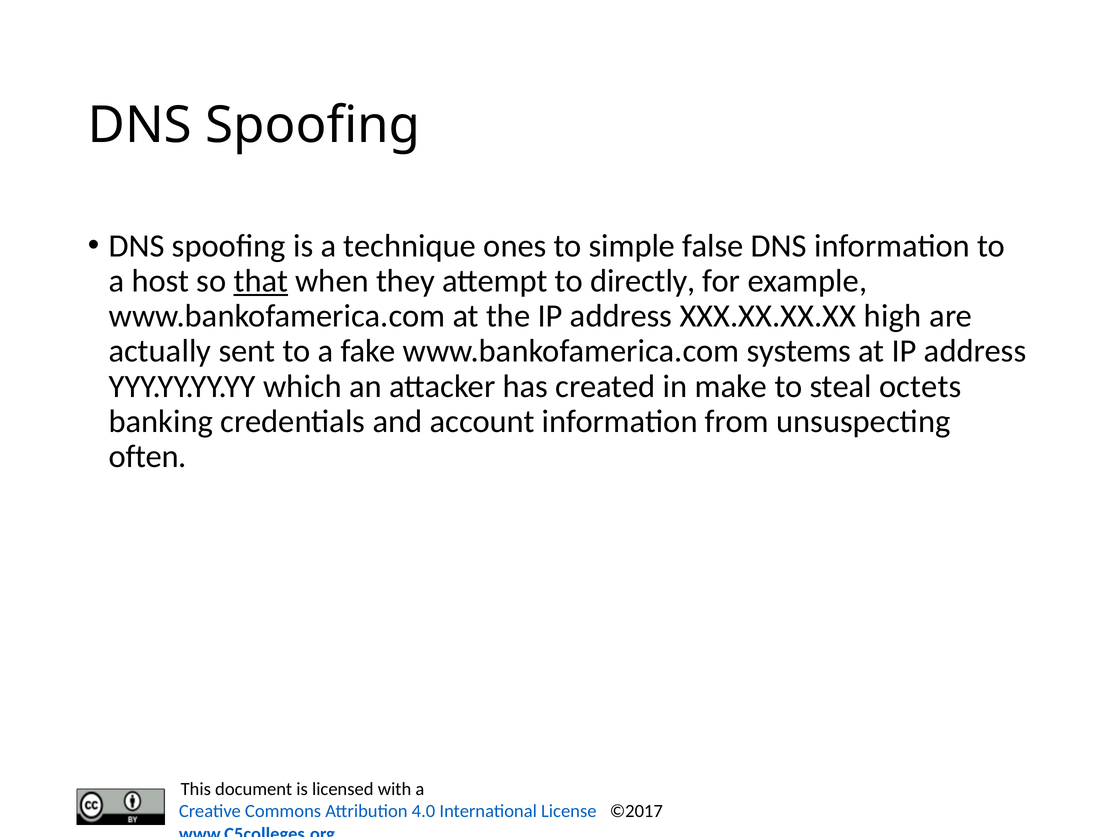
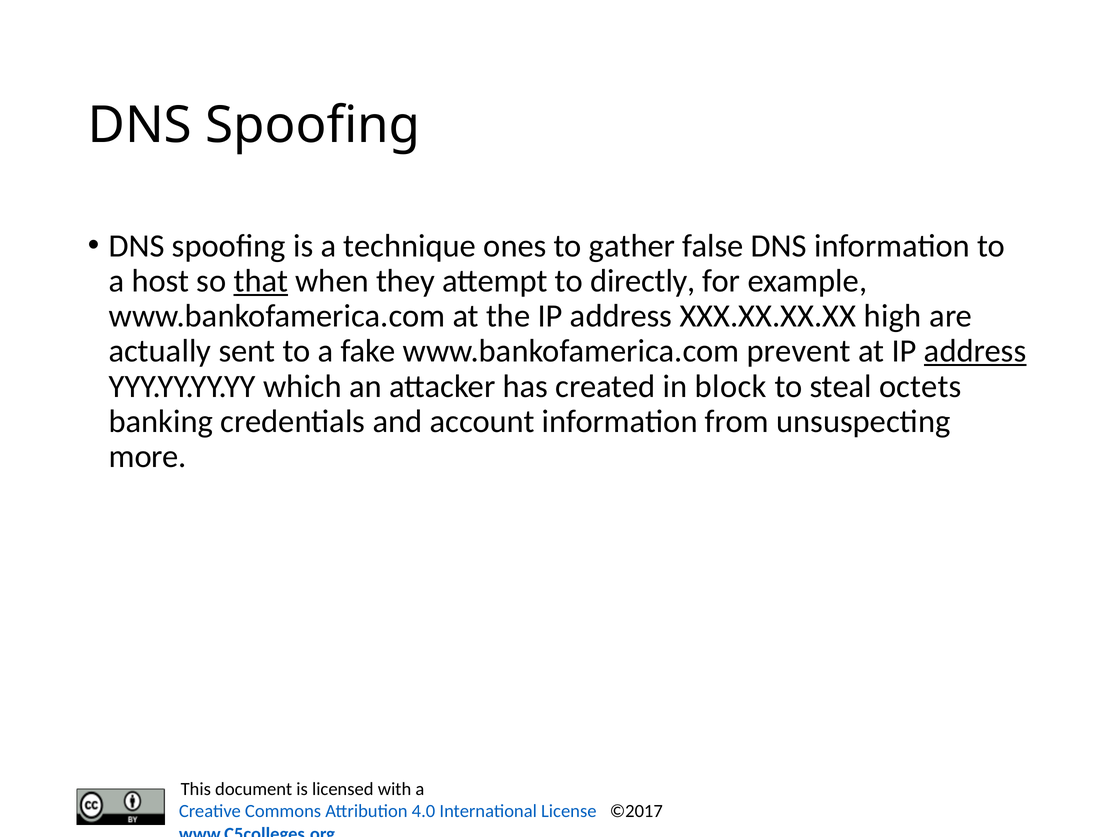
simple: simple -> gather (632, 246)
systems: systems -> prevent (799, 351)
address underline: none -> present (975, 351)
make: make -> block (731, 386)
often: often -> more (148, 457)
